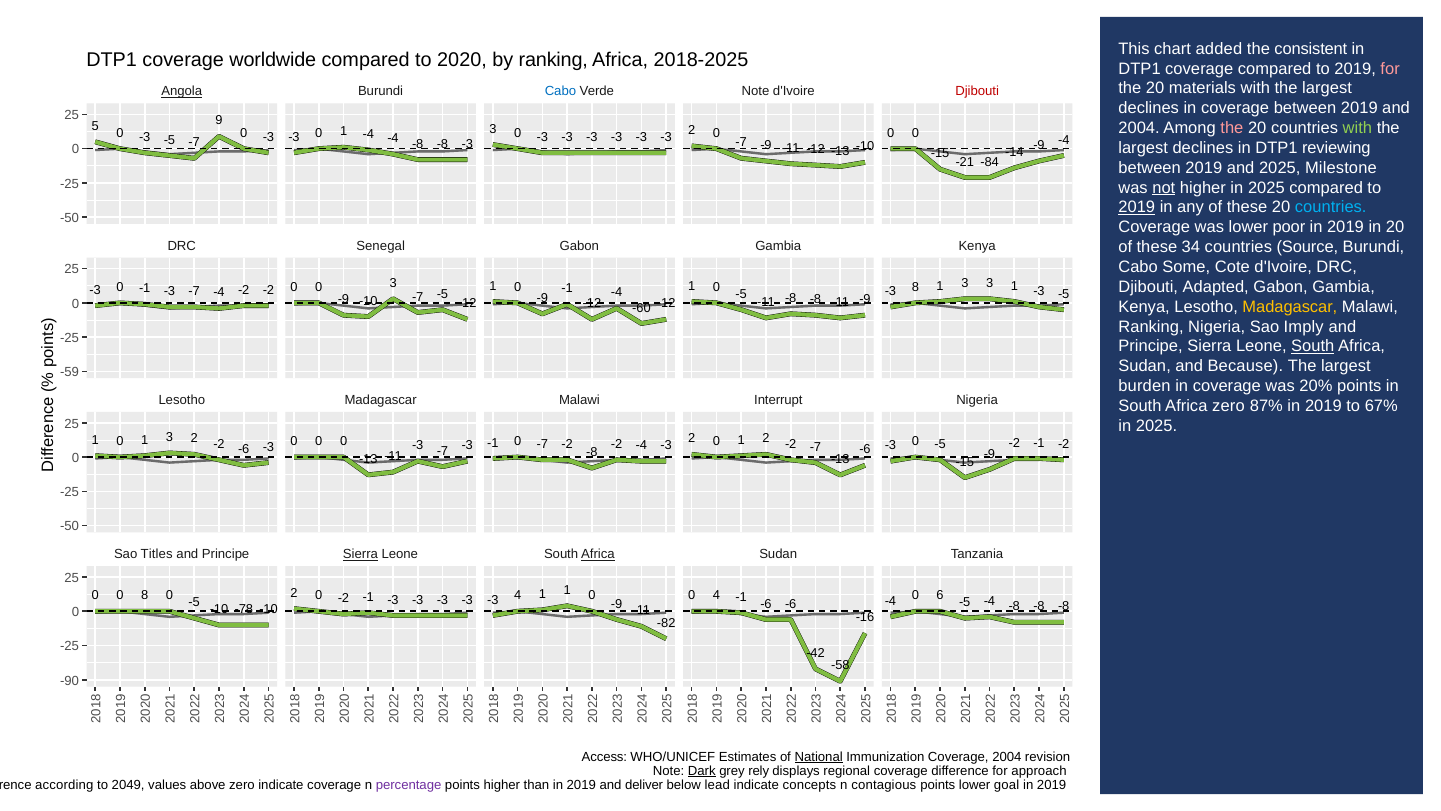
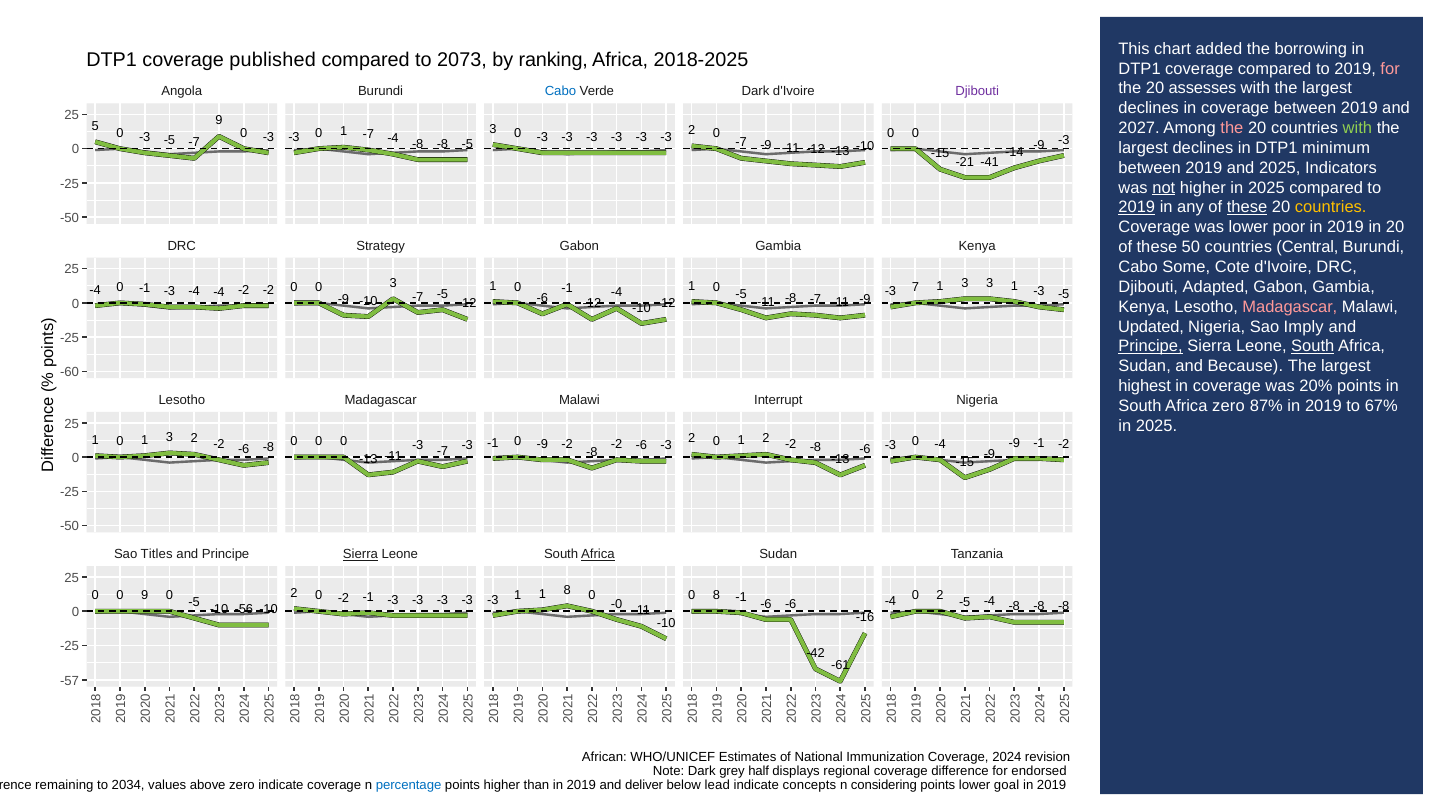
consistent: consistent -> borrowing (1311, 49)
worldwide: worldwide -> published (273, 60)
2020: 2020 -> 2073 (462, 60)
materials: materials -> assesses (1203, 88)
Angola underline: present -> none (182, 92)
Verde Note: Note -> Dark (756, 92)
Djibouti colour: red -> purple (977, 92)
2004: 2004 -> 2027 (1139, 128)
1 -4: -4 -> -7 (368, 134)
-8 -3: -3 -> -5 (467, 144)
-9 -4: -4 -> -3 (1064, 140)
reviewing: reviewing -> minimum (1336, 148)
-84: -84 -> -41 (990, 162)
Milestone: Milestone -> Indicators (1341, 168)
these underline: none -> present (1247, 207)
countries colour: light blue -> yellow (1331, 207)
34: 34 -> 50 (1191, 247)
Source: Source -> Central (1307, 247)
Senegal: Senegal -> Strategy (381, 246)
-3: -3 -> -4 (95, 290)
-1 -3 -7: -7 -> -4 (194, 291)
-3 8: 8 -> 7 (915, 287)
-9: -9 -> -6 (542, 298)
-11 -8 -8: -8 -> -7 (815, 299)
Madagascar colour: yellow -> pink (1290, 307)
-60: -60 -> -10 (641, 308)
Ranking: Ranking -> Updated (1151, 326)
Principe underline: none -> present (1151, 346)
-59: -59 -> -60 (70, 372)
burden: burden -> highest (1145, 386)
2 -2 -7: -7 -> -8 (815, 447)
-6 -3: -3 -> -8 (268, 447)
-1 0 -7: -7 -> -9 (542, 444)
-2: -2 -> -9 (1014, 443)
-4: -4 -> -6 (641, 445)
-3 0 -5: -5 -> -4 (940, 444)
0 8: 8 -> 9 (145, 595)
0 4: 4 -> 8 (716, 595)
4: 4 -> 1 (518, 595)
1: 1 -> 8 (567, 590)
-4 0 6: 6 -> 2 (940, 595)
-9: -9 -> -0 (617, 604)
-78: -78 -> -56 (244, 609)
-82: -82 -> -10 (666, 623)
-58: -58 -> -61 (840, 665)
-90: -90 -> -57 (70, 680)
Access: Access -> African (604, 756)
National underline: present -> none (819, 756)
Coverage 2004: 2004 -> 2024 (1007, 756)
Dark underline: present -> none (702, 771)
rely: rely -> half (759, 771)
approach: approach -> endorsed (1039, 771)
according: according -> remaining (64, 785)
2049: 2049 -> 2034 (128, 785)
percentage colour: purple -> blue (409, 785)
contagious: contagious -> considering (884, 785)
